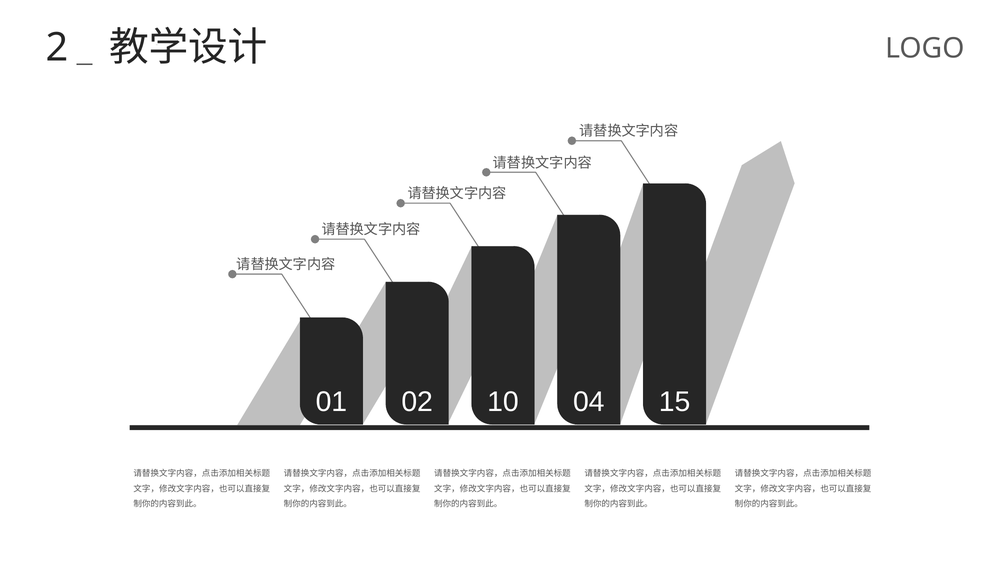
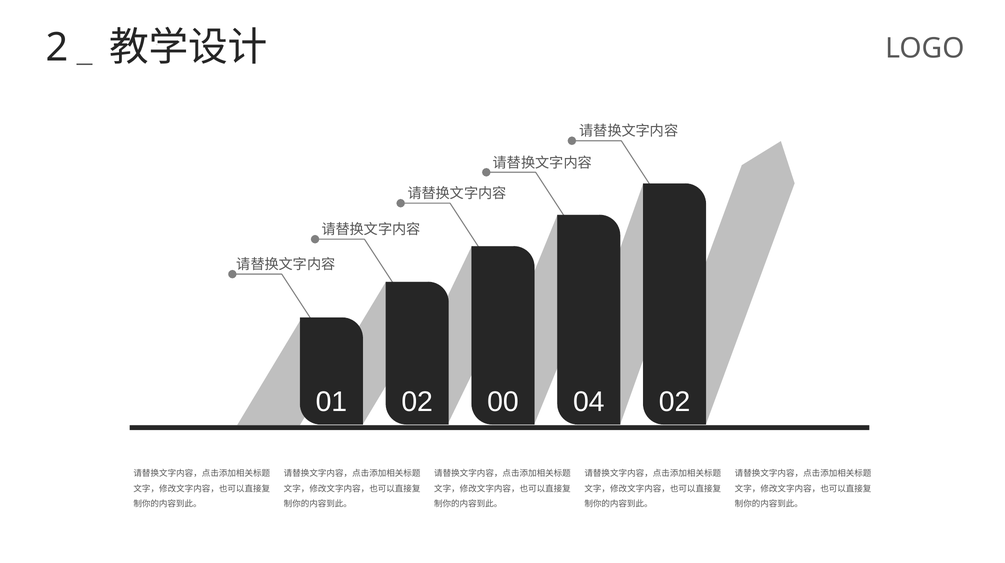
10: 10 -> 00 (503, 402)
04 15: 15 -> 02 (675, 402)
